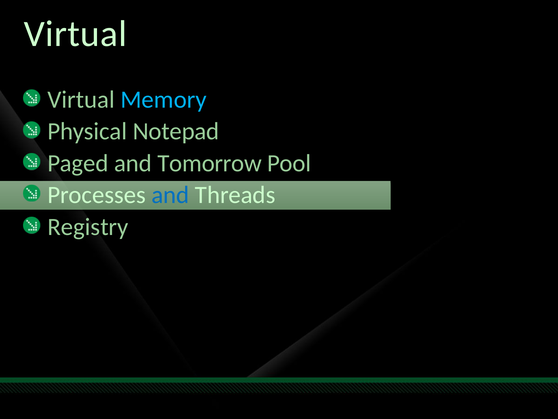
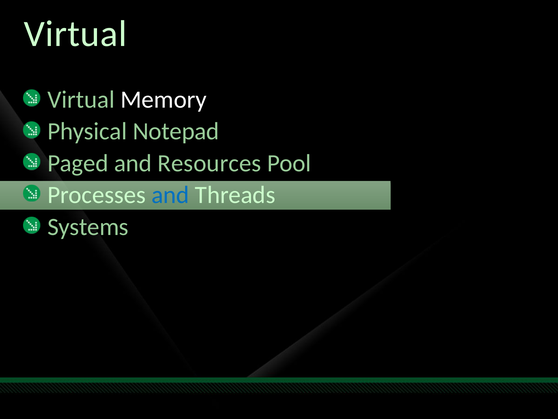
Memory colour: light blue -> white (164, 99)
Tomorrow: Tomorrow -> Resources (209, 163)
Registry: Registry -> Systems (88, 227)
